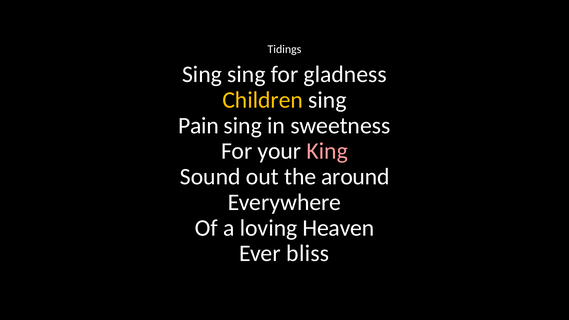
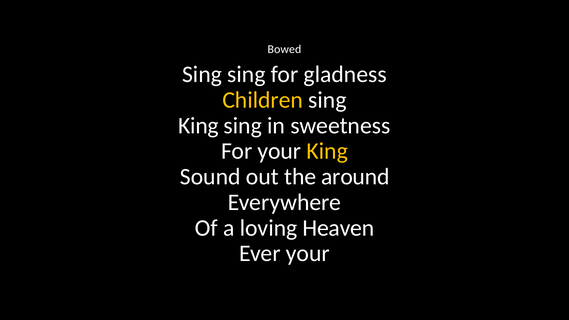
Tidings: Tidings -> Bowed (284, 49)
Pain: Pain -> King (198, 126)
King colour: pink -> yellow (327, 151)
Ever bliss: bliss -> your (308, 254)
